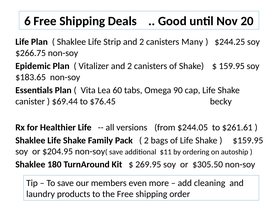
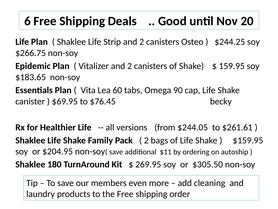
Many: Many -> Osteo (192, 42)
$69.44: $69.44 -> $69.95 (65, 101)
